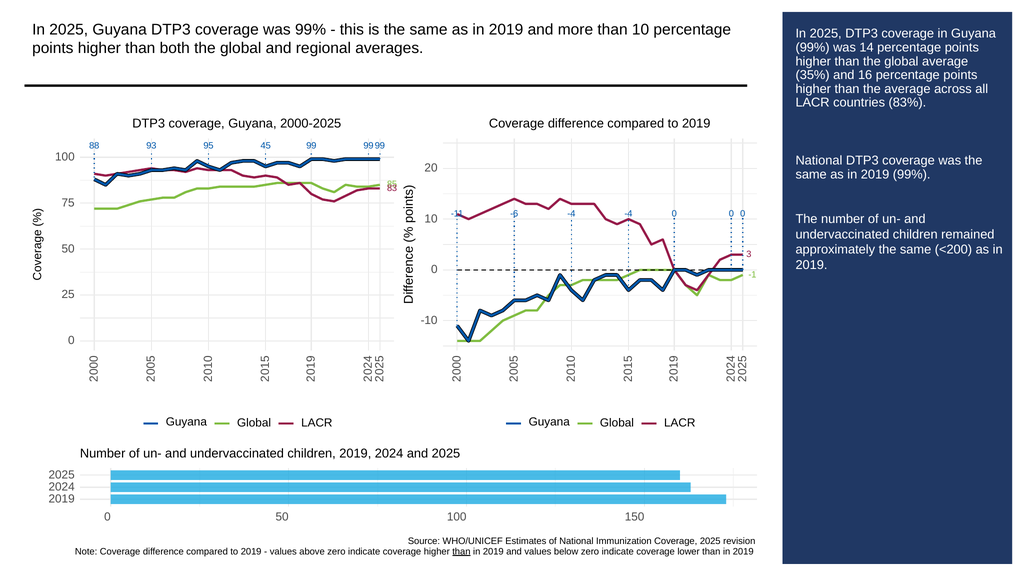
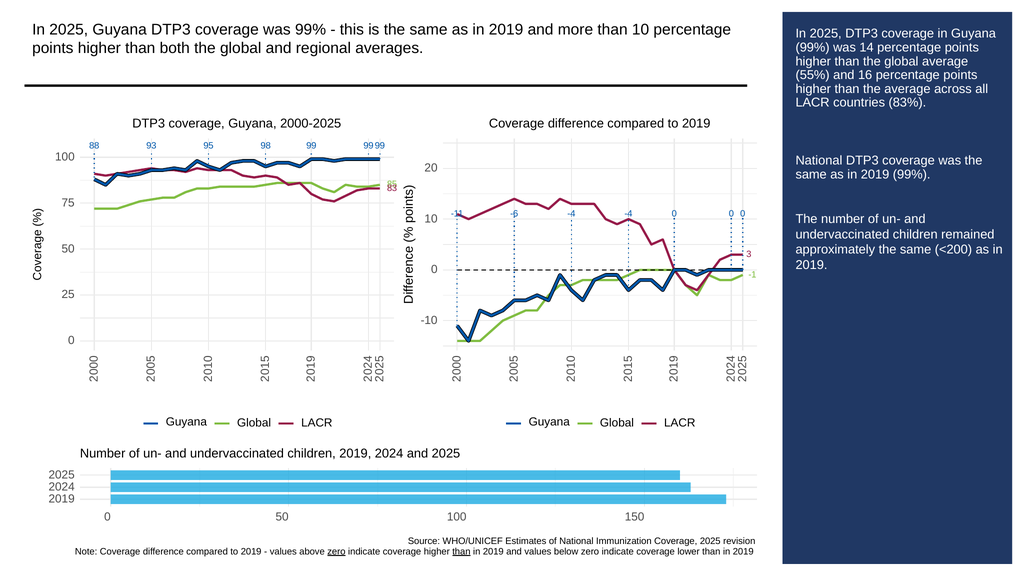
35%: 35% -> 55% (813, 75)
45: 45 -> 98 (266, 146)
zero underline: none -> present (336, 552)
